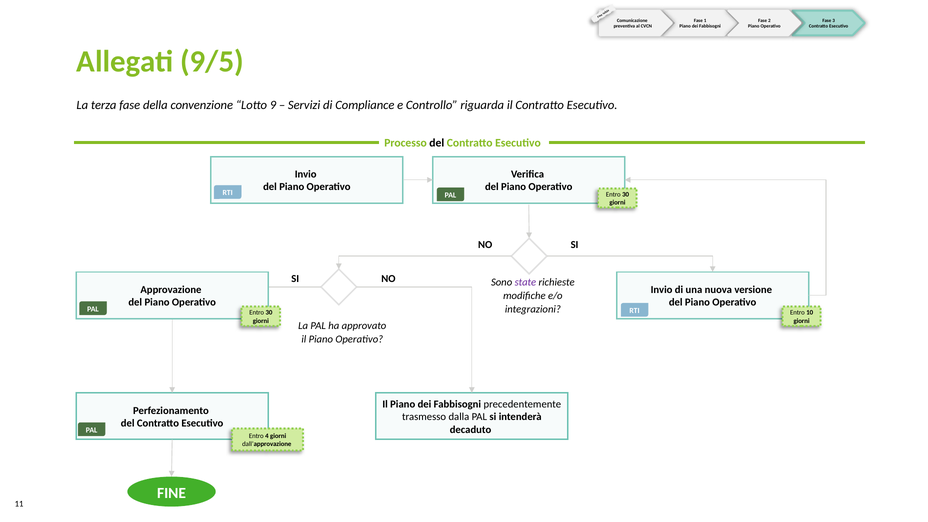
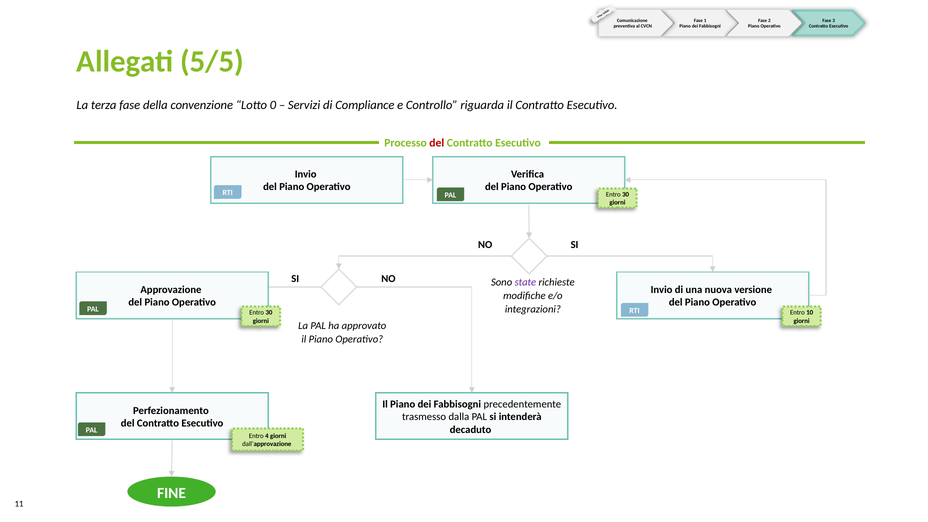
9/5: 9/5 -> 5/5 (212, 61)
9: 9 -> 0 (273, 105)
del colour: black -> red (437, 143)
